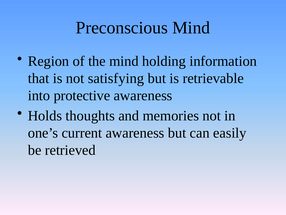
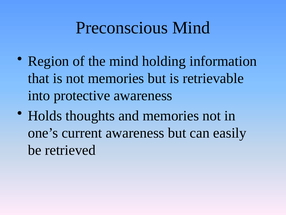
not satisfying: satisfying -> memories (116, 78)
